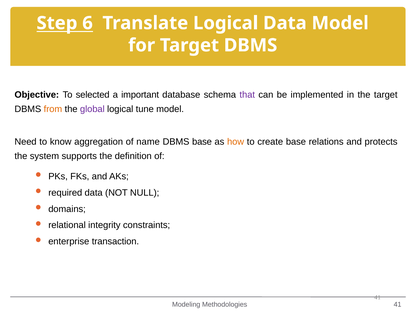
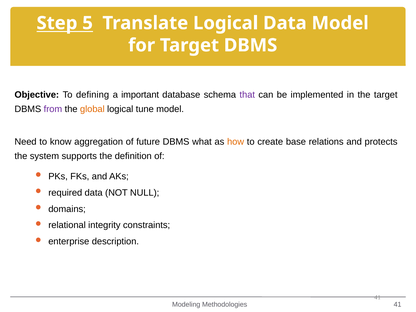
6: 6 -> 5 (88, 23)
selected: selected -> defining (93, 95)
from colour: orange -> purple (53, 109)
global colour: purple -> orange (92, 109)
name: name -> future (148, 142)
DBMS base: base -> what (202, 142)
transaction: transaction -> description (115, 242)
